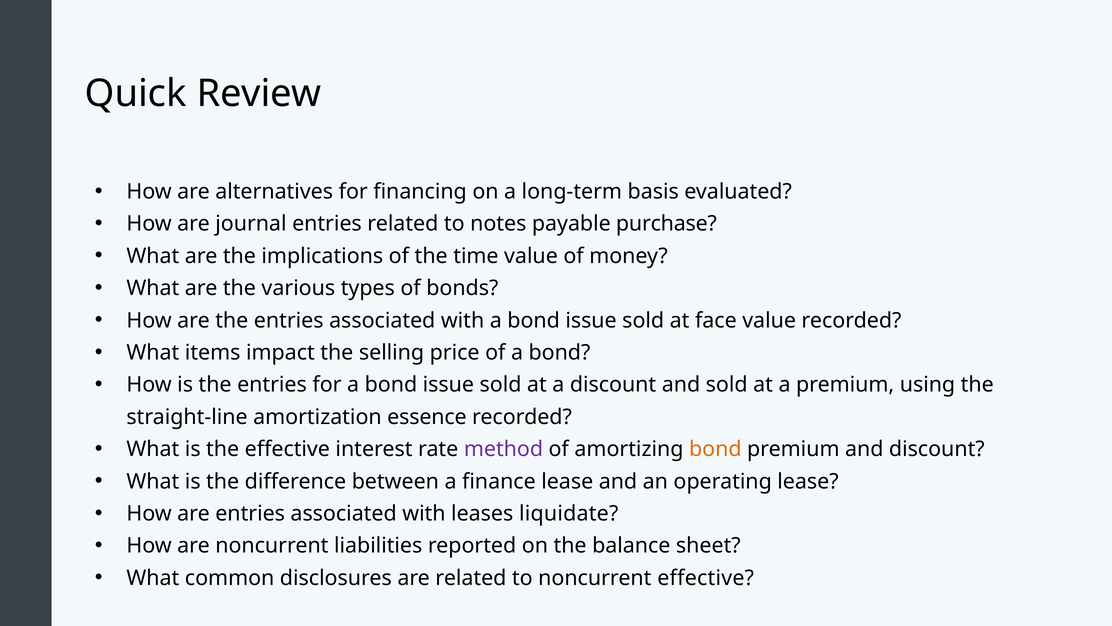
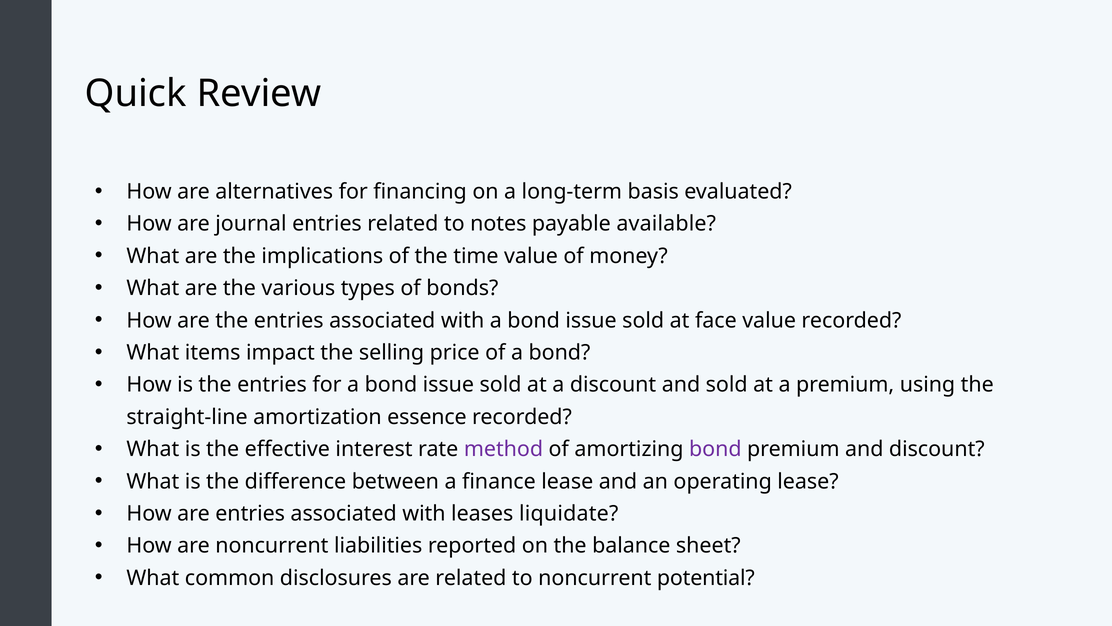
purchase: purchase -> available (666, 224)
bond colour: orange -> purple (715, 449)
noncurrent effective: effective -> potential (706, 578)
